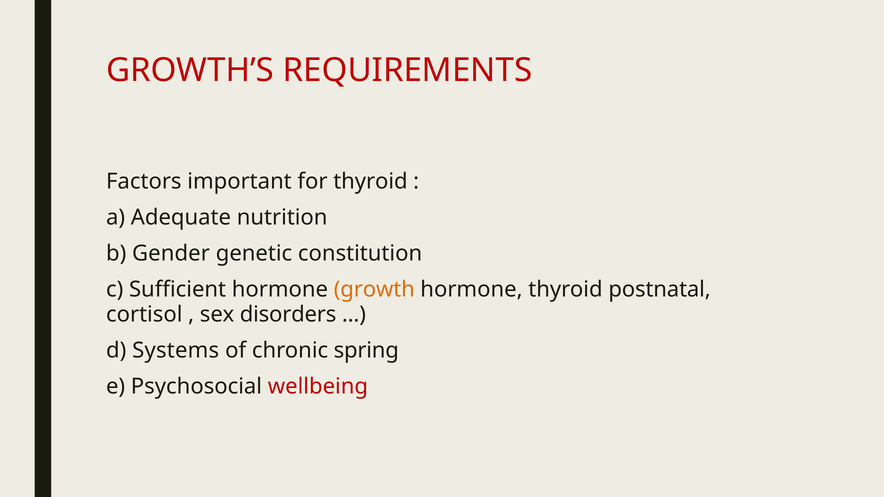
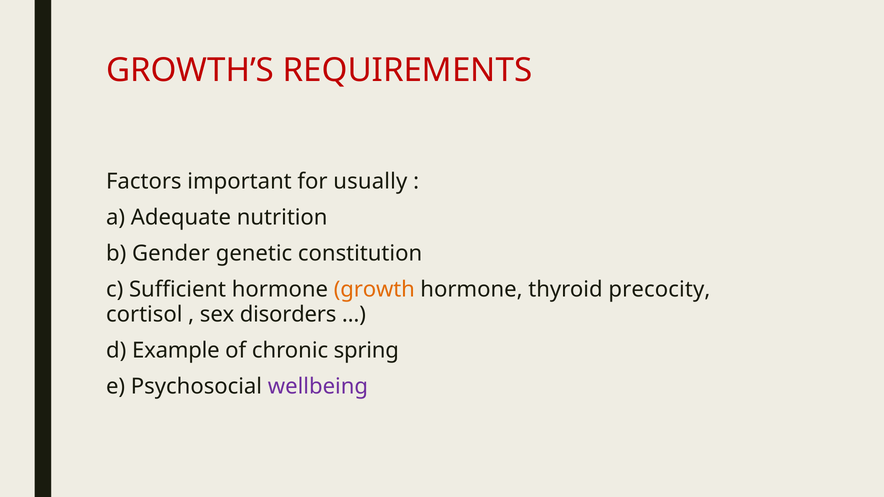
for thyroid: thyroid -> usually (370, 182)
postnatal: postnatal -> precocity (659, 290)
Systems: Systems -> Example (176, 351)
wellbeing colour: red -> purple (318, 387)
